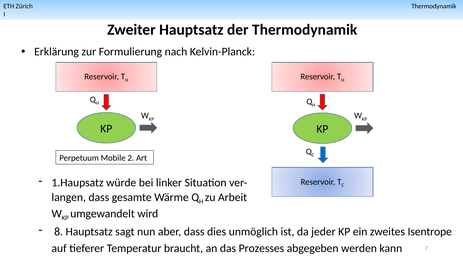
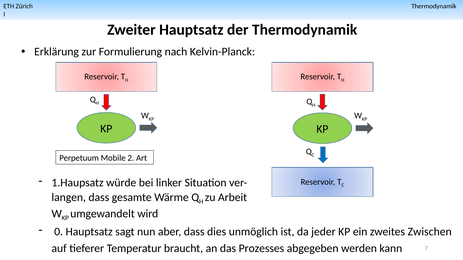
8: 8 -> 0 (59, 232)
Isentrope: Isentrope -> Zwischen (430, 232)
